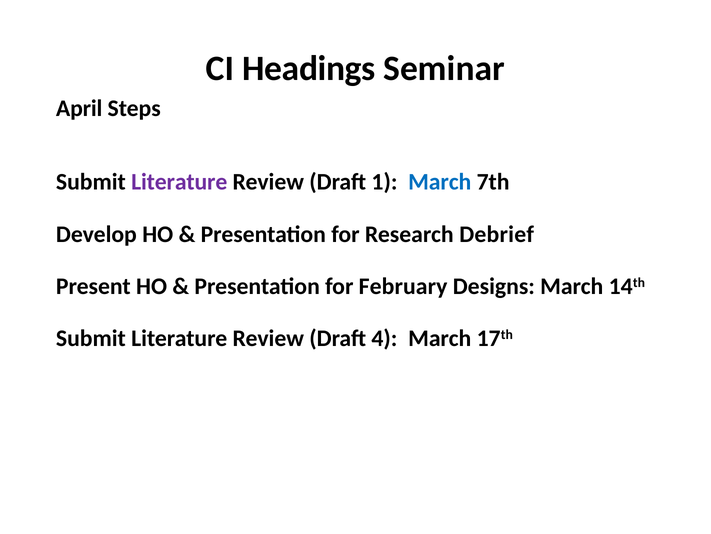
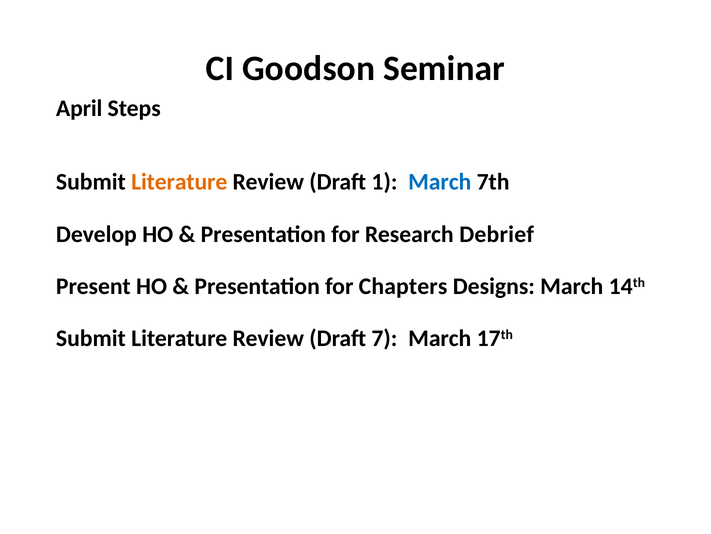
Headings: Headings -> Goodson (309, 68)
Literature colour: purple -> orange (179, 182)
February: February -> Chapters (403, 286)
4: 4 -> 7 (384, 338)
